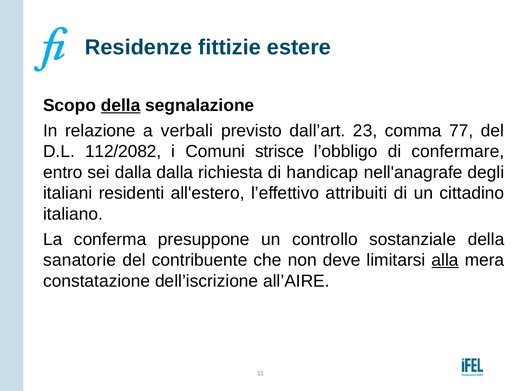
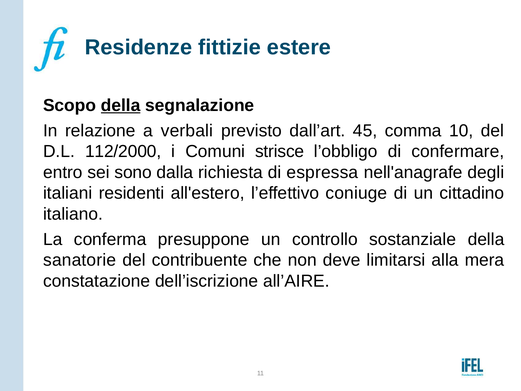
23: 23 -> 45 (365, 131)
77: 77 -> 10 (461, 131)
112/2082: 112/2082 -> 112/2000 (123, 151)
sei dalla: dalla -> sono (133, 172)
handicap: handicap -> espressa (322, 172)
attribuiti: attribuiti -> coniuge (356, 193)
alla underline: present -> none (445, 260)
